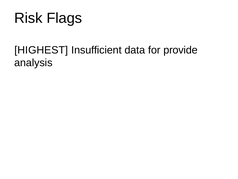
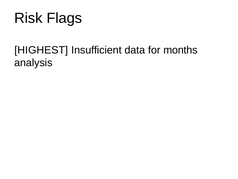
provide: provide -> months (180, 50)
